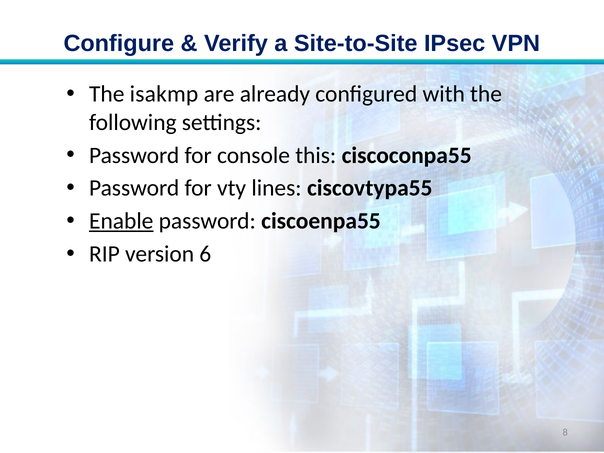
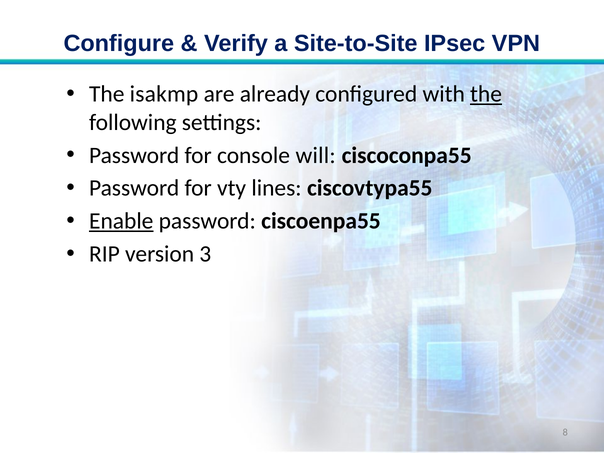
the underline: none -> present (486, 94)
this: this -> will (316, 155)
6: 6 -> 3 (205, 254)
